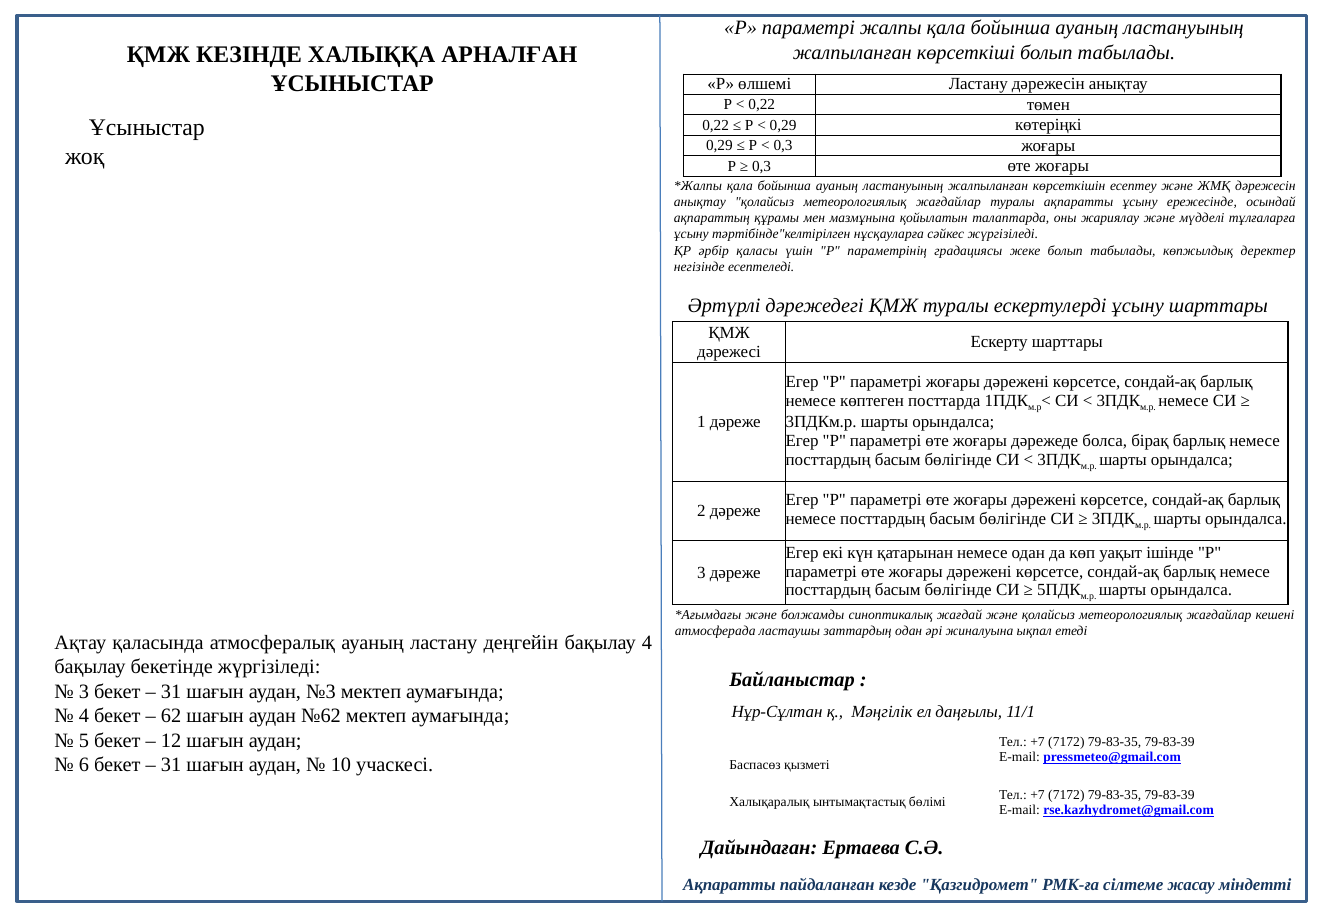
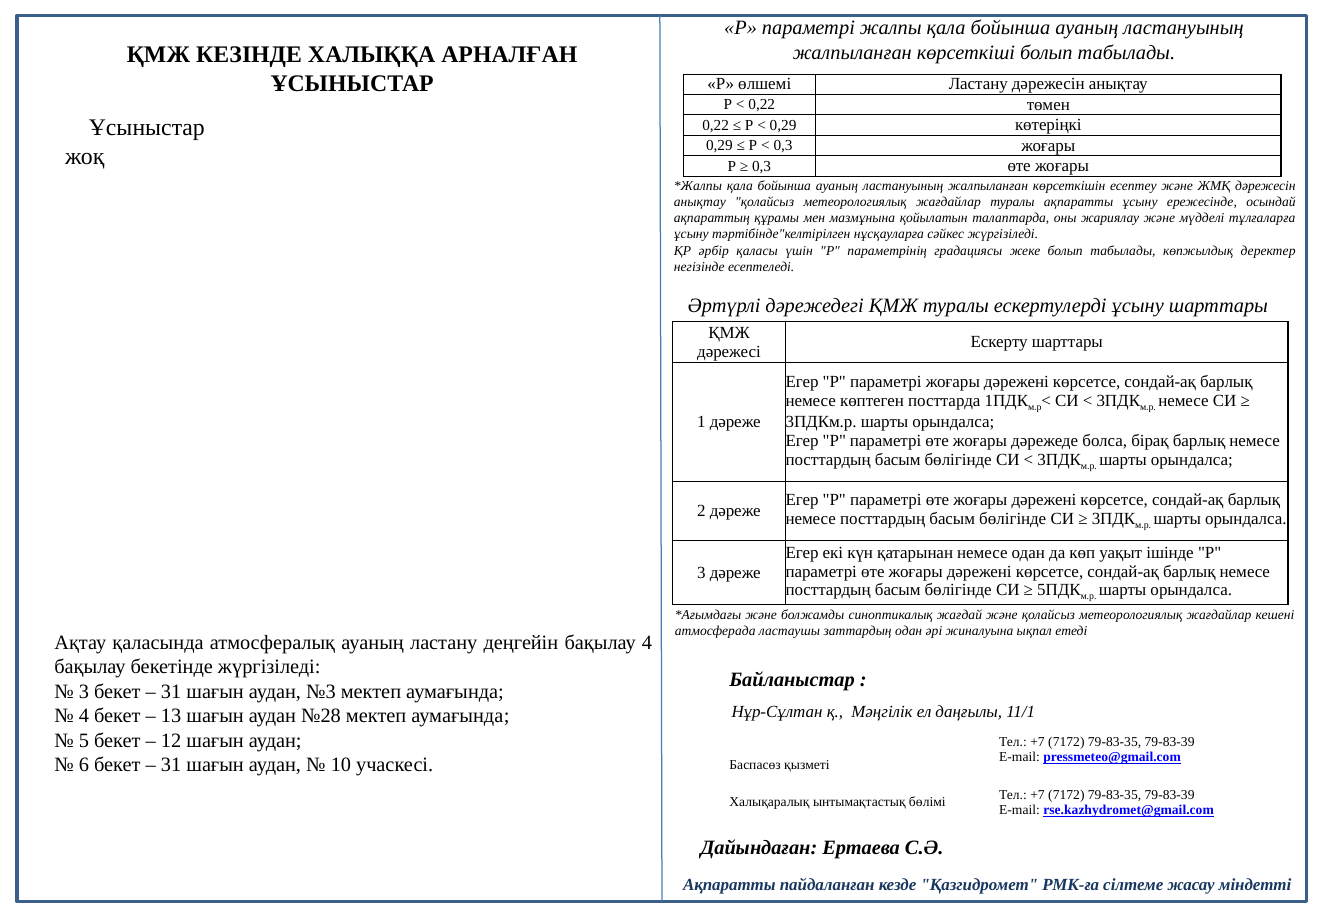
62: 62 -> 13 (171, 716)
№62: №62 -> №28 (321, 716)
